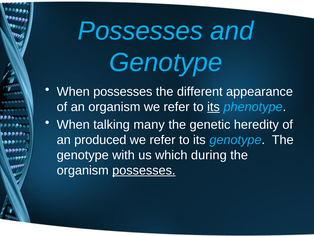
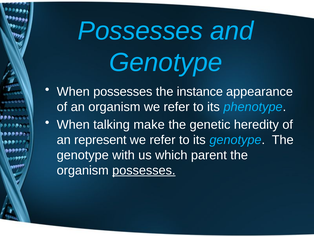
different: different -> instance (200, 92)
its underline: present -> none (213, 107)
many: many -> make (149, 124)
produced: produced -> represent (100, 140)
during: during -> parent (209, 155)
